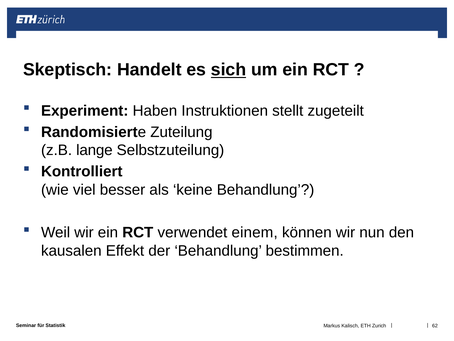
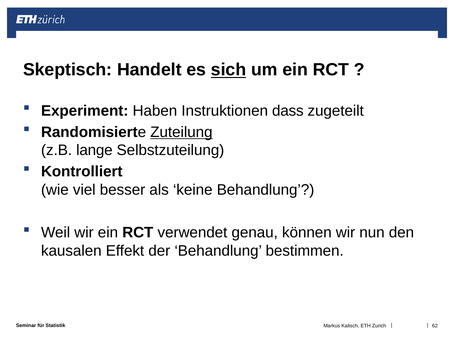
stellt: stellt -> dass (288, 111)
Zuteilung underline: none -> present (181, 132)
einem: einem -> genau (255, 232)
